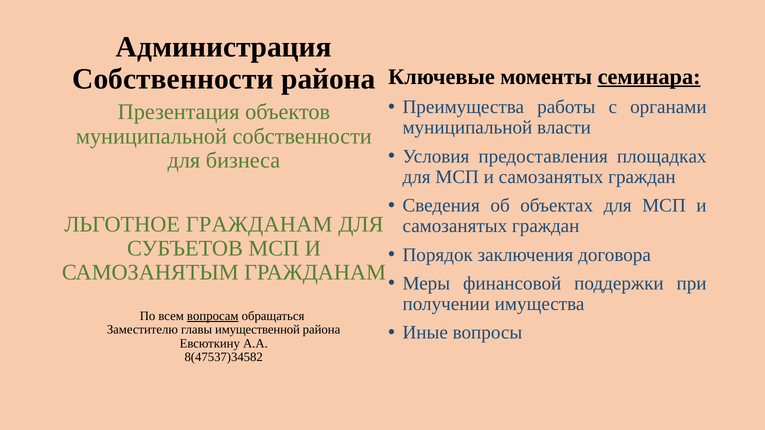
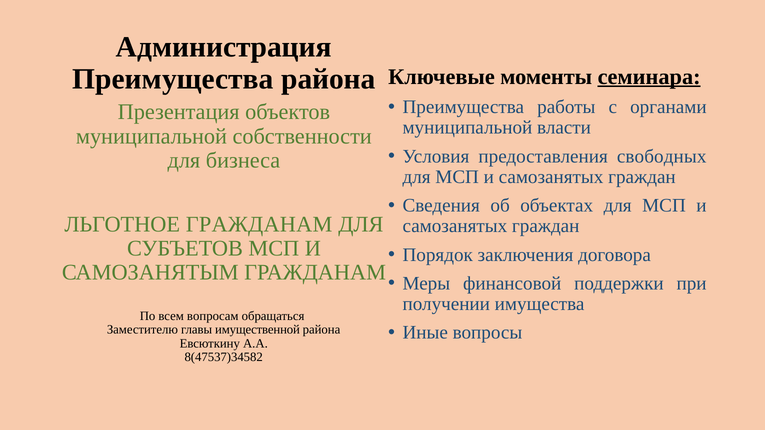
Собственности: Собственности -> Преимущества (173, 79)
площадках: площадках -> свободных (662, 156)
вопросам underline: present -> none (213, 316)
